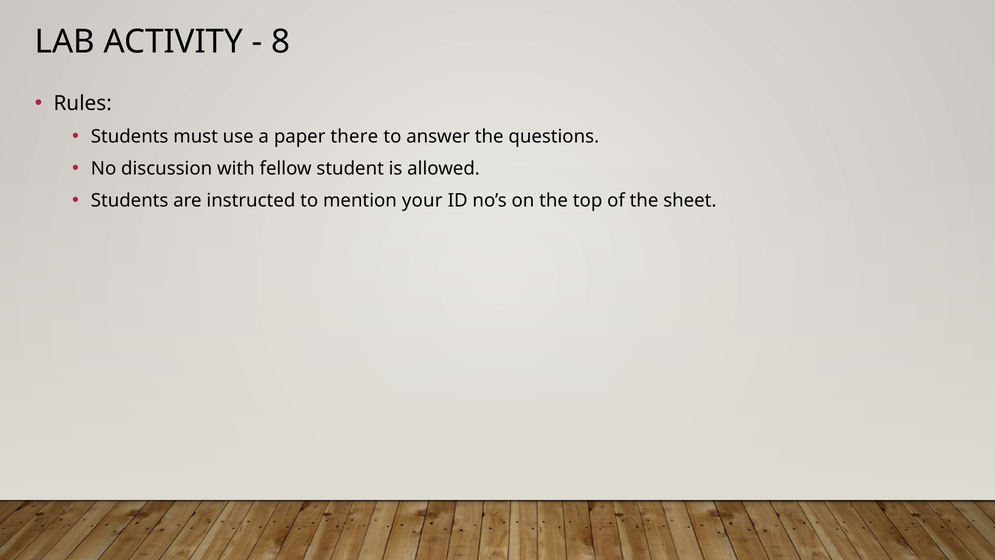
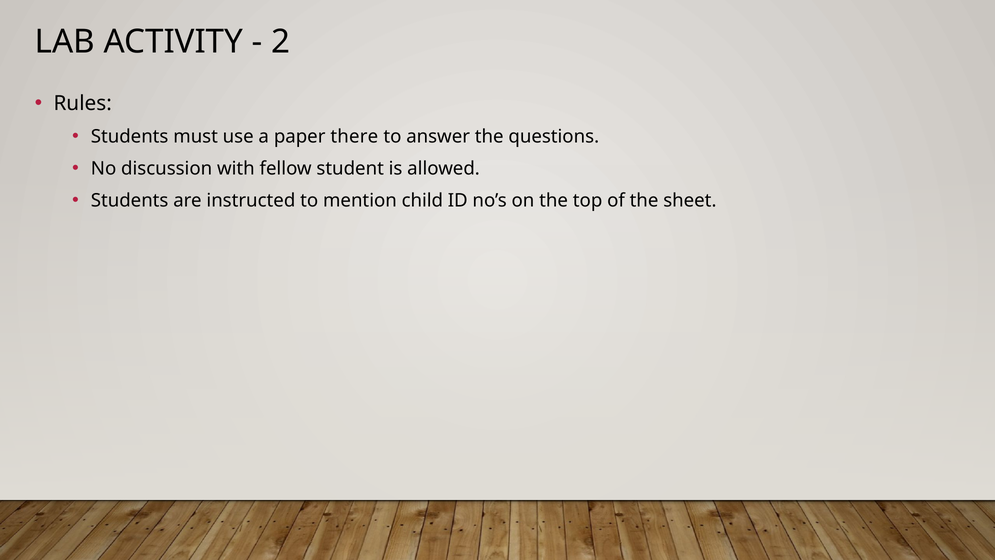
8: 8 -> 2 (281, 42)
your: your -> child (422, 201)
